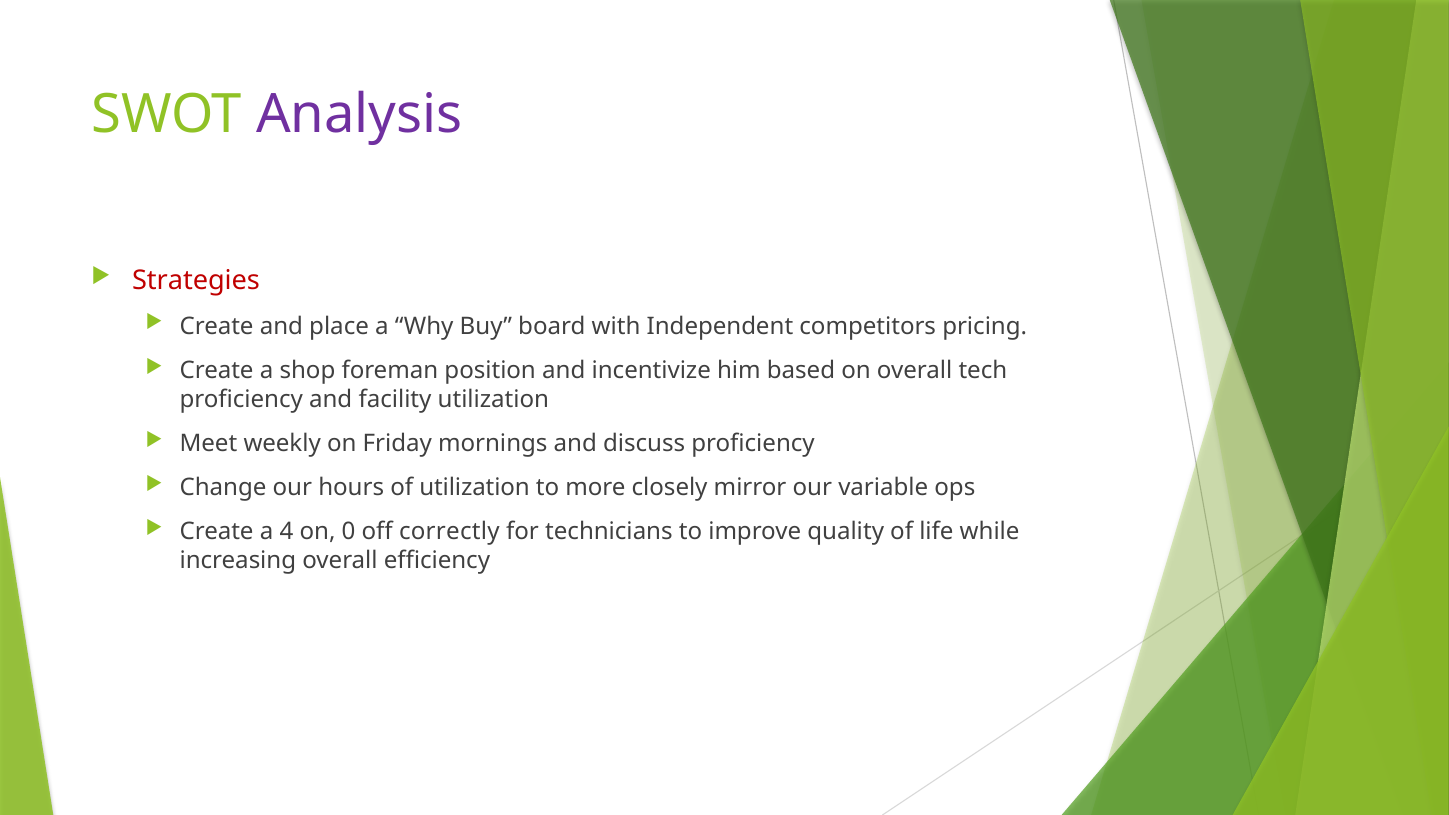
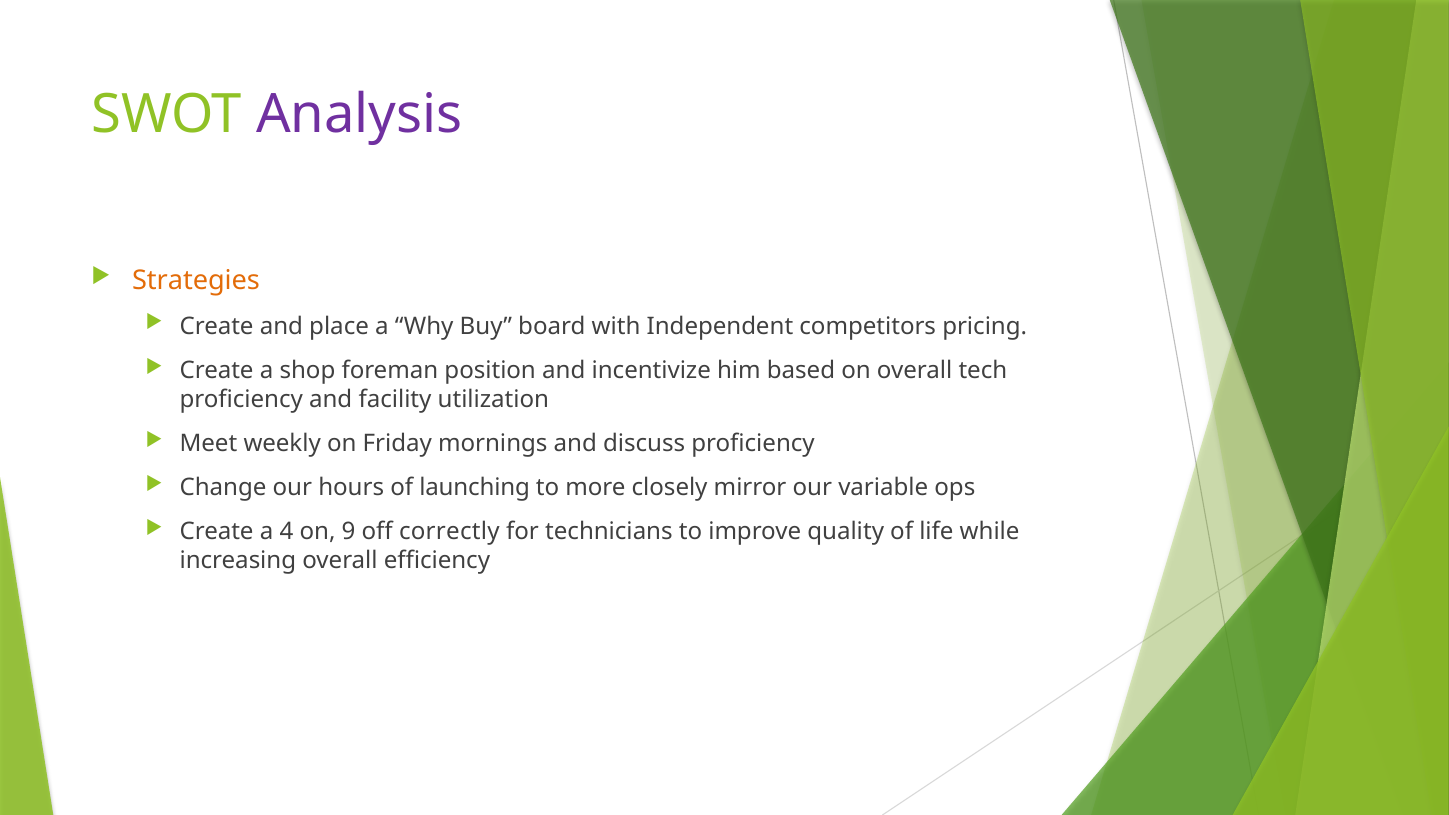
Strategies colour: red -> orange (196, 280)
of utilization: utilization -> launching (475, 487)
0: 0 -> 9 (349, 531)
